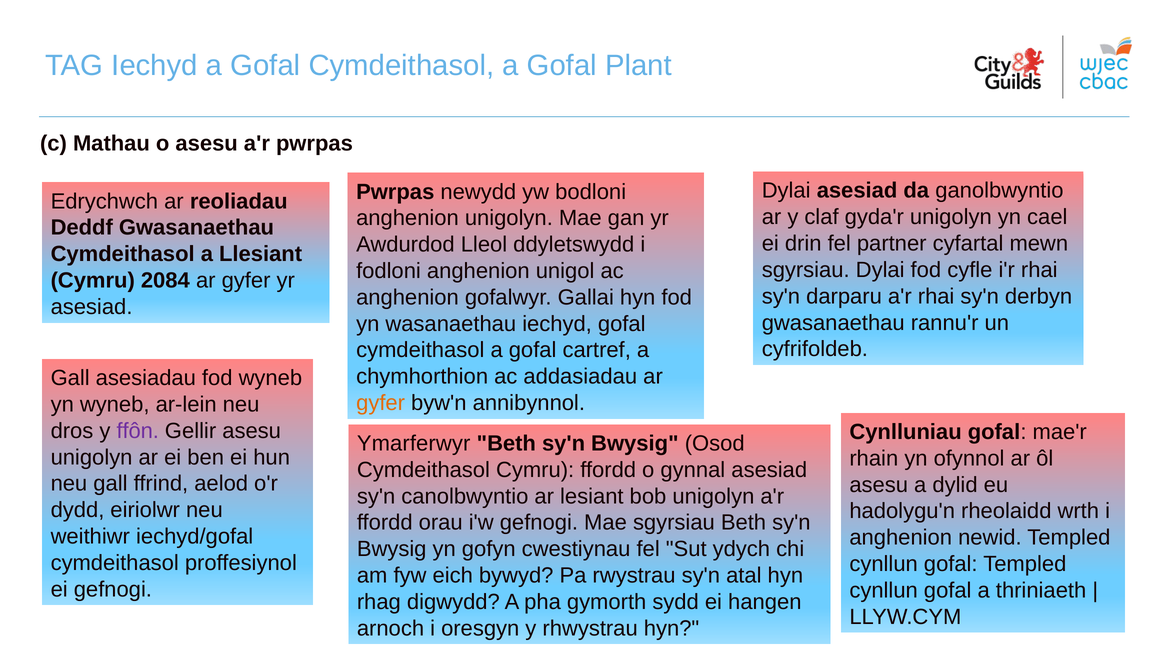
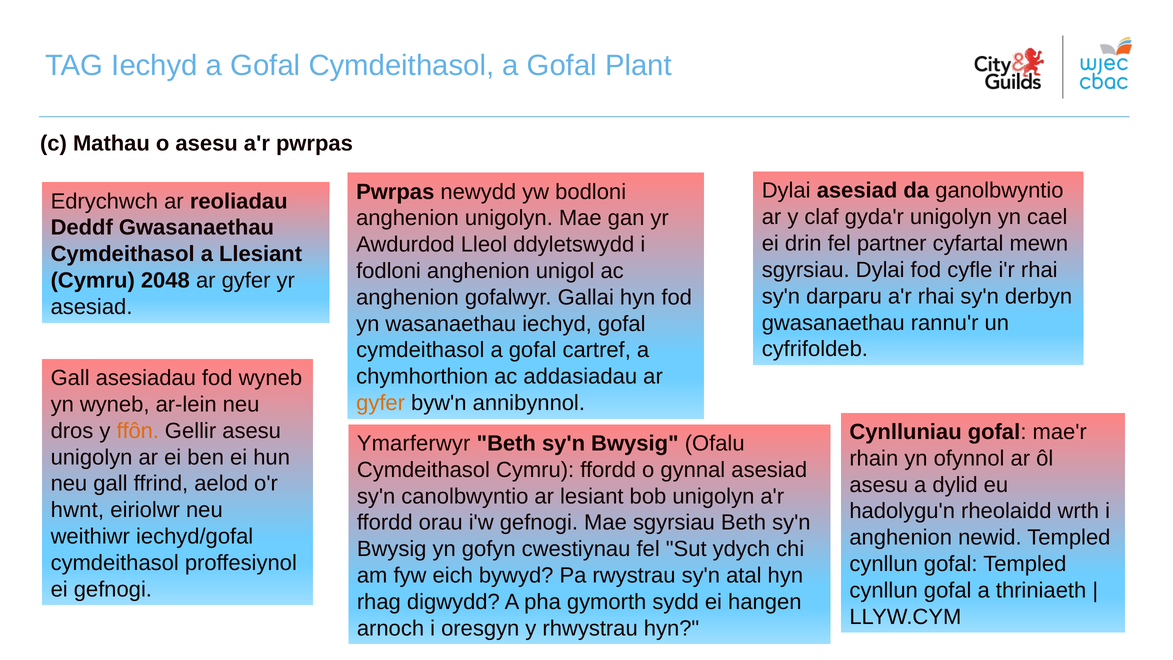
2084: 2084 -> 2048 (165, 280)
ffôn colour: purple -> orange (138, 431)
Osod: Osod -> Ofalu (715, 443)
dydd: dydd -> hwnt (77, 510)
